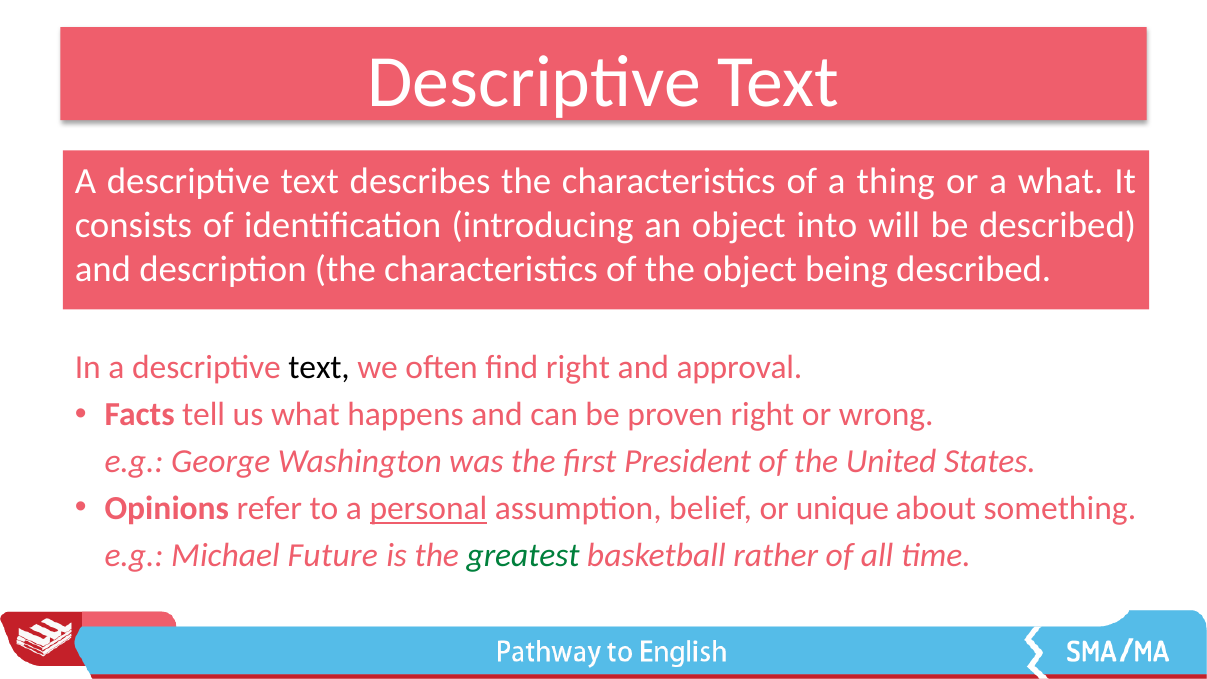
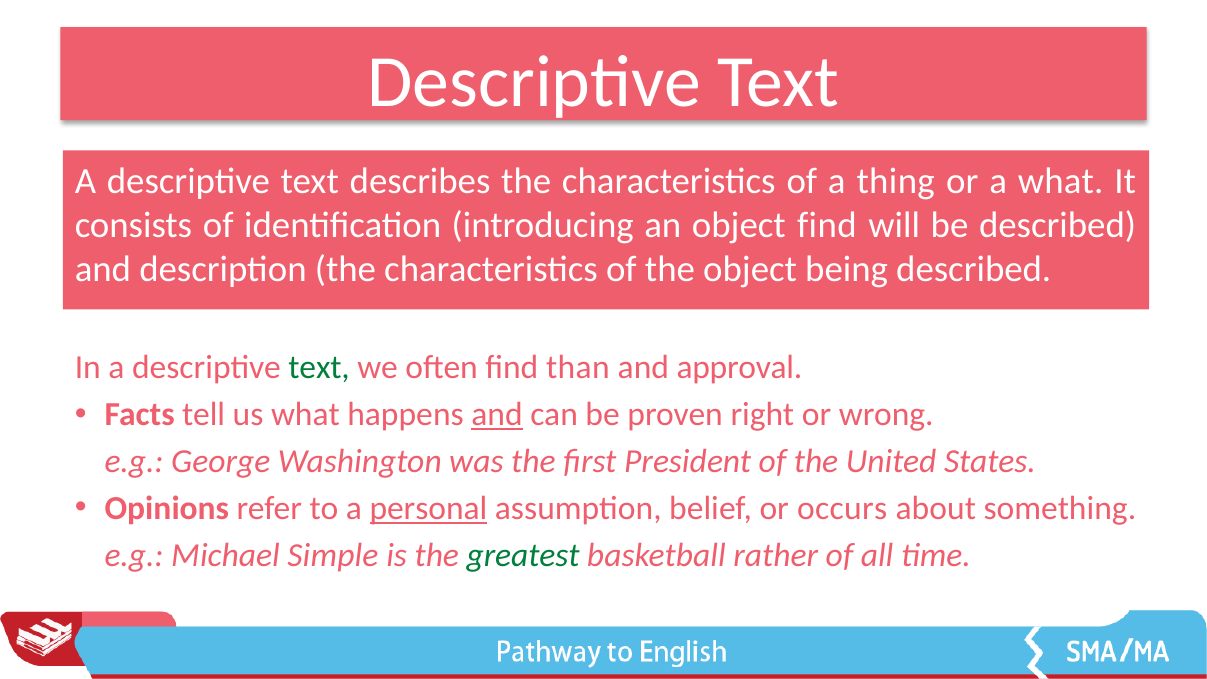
object into: into -> find (827, 225)
text colour: black -> green (319, 368)
find right: right -> than (578, 368)
and underline: none -> present (497, 415)
unique: unique -> occurs (842, 509)
Future: Future -> Simple (333, 556)
